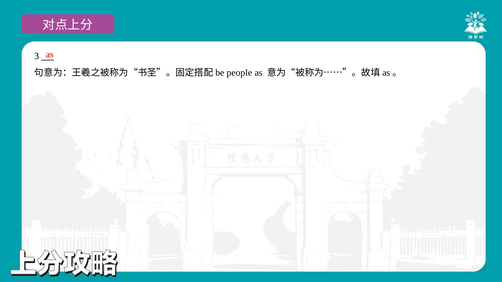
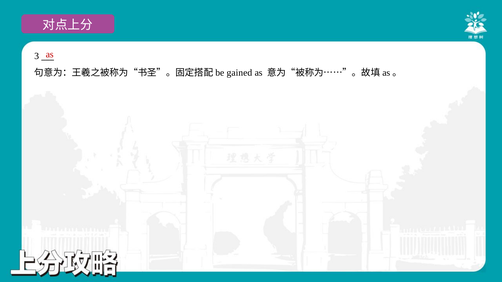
people: people -> gained (239, 73)
